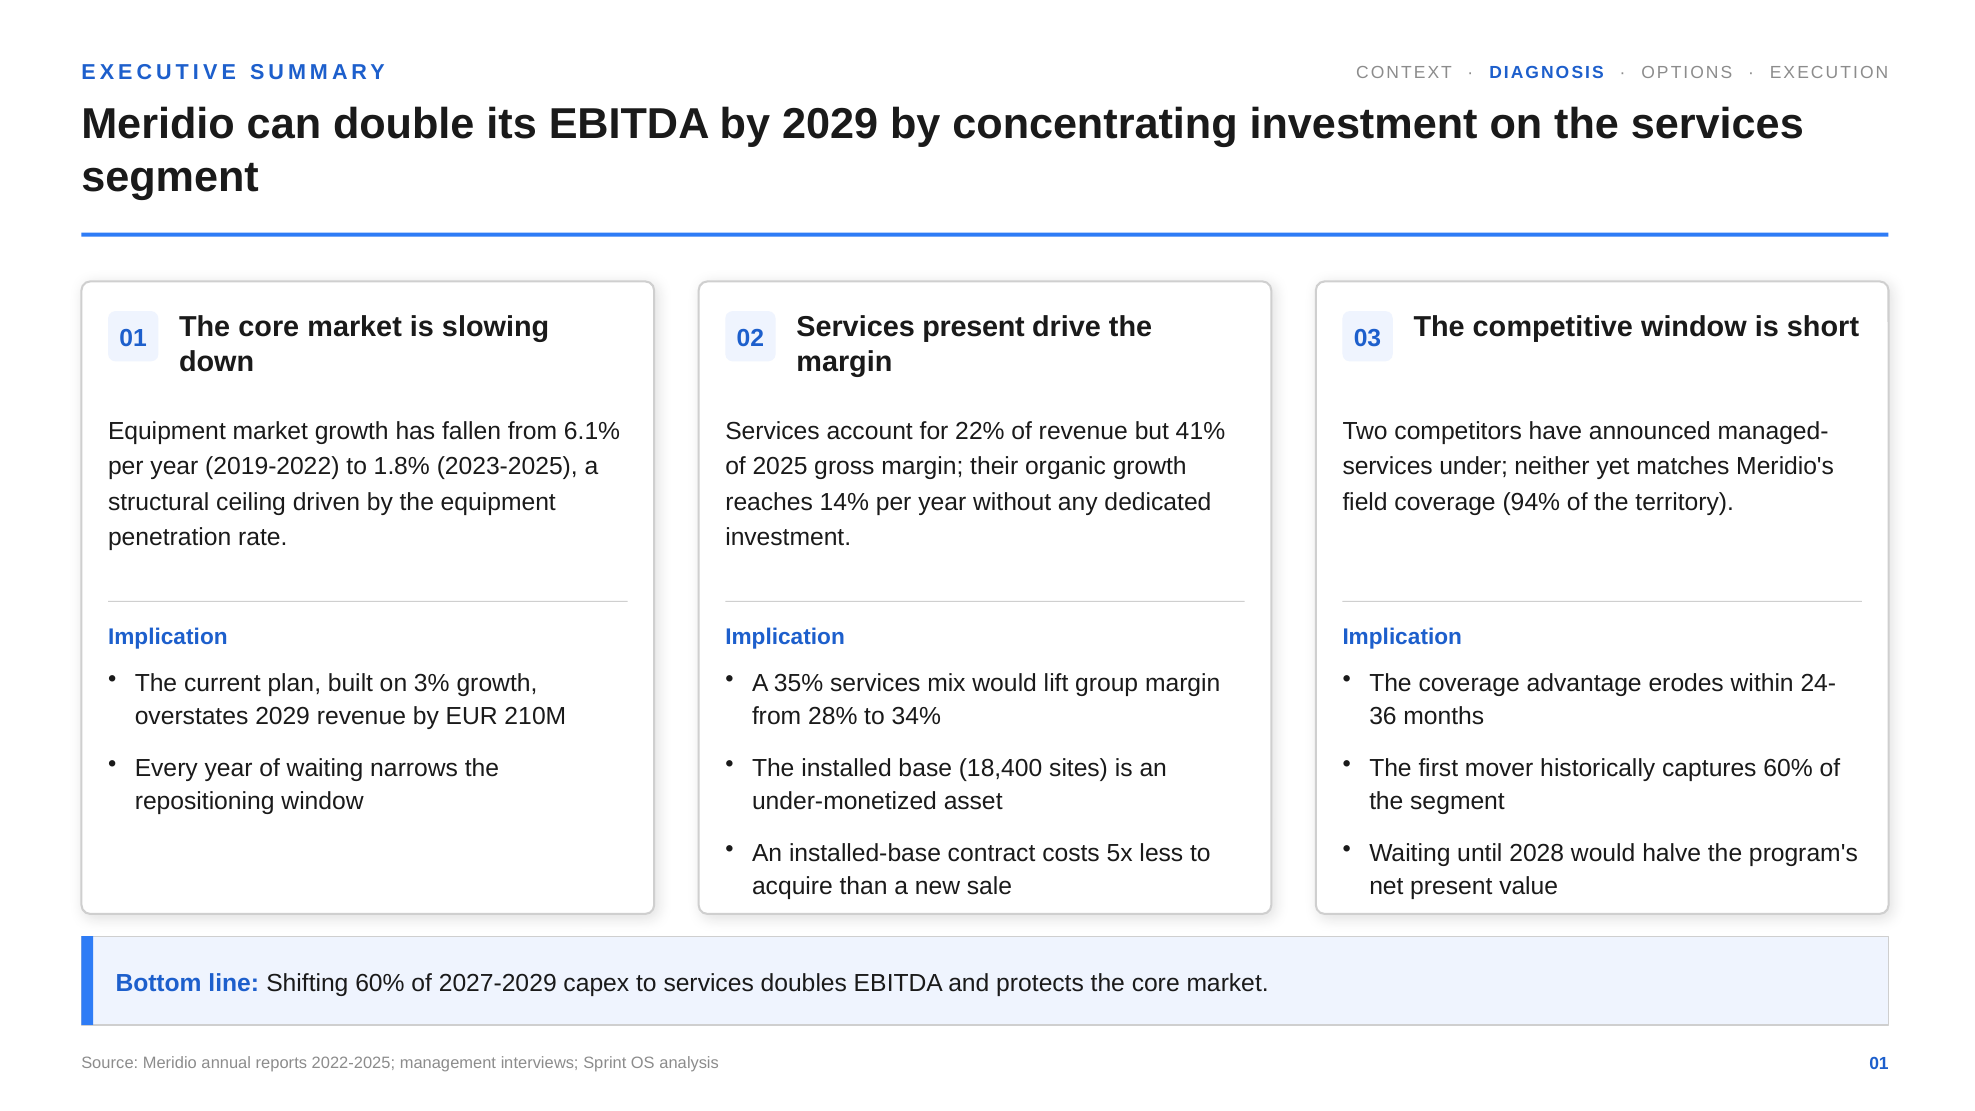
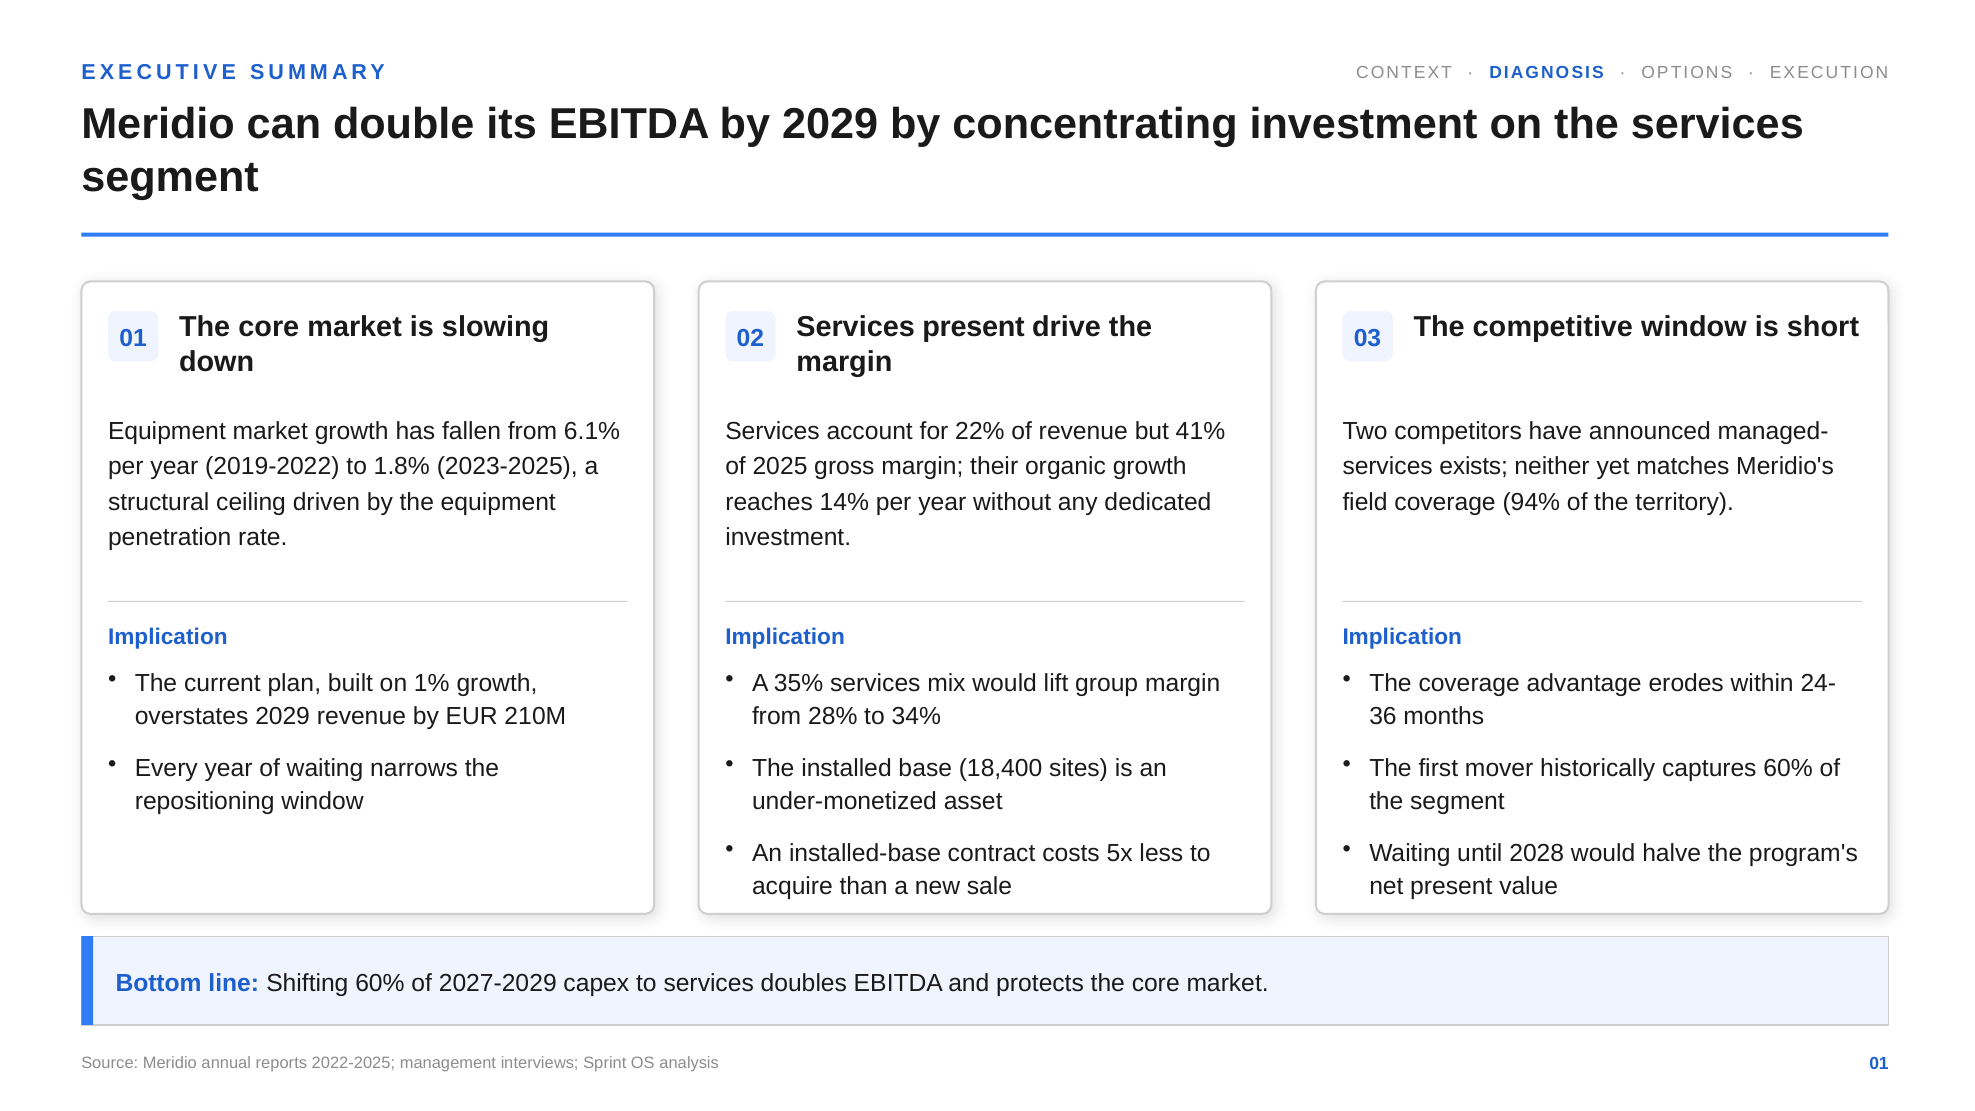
under: under -> exists (1474, 467)
3%: 3% -> 1% (432, 684)
